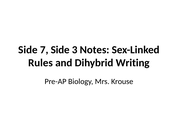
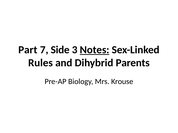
Side: Side -> Part (28, 50)
Notes underline: none -> present (95, 50)
Writing: Writing -> Parents (133, 63)
